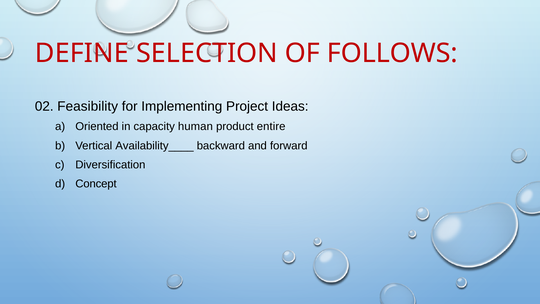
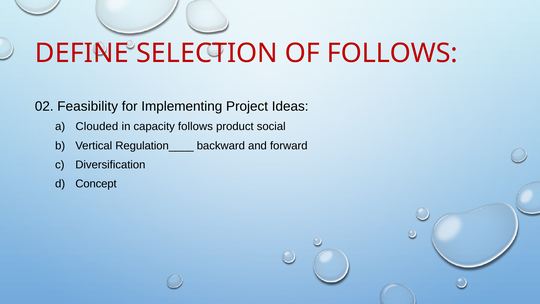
Oriented: Oriented -> Clouded (97, 127)
capacity human: human -> follows (195, 127)
entire: entire -> social (271, 127)
Availability____: Availability____ -> Regulation____ (155, 146)
